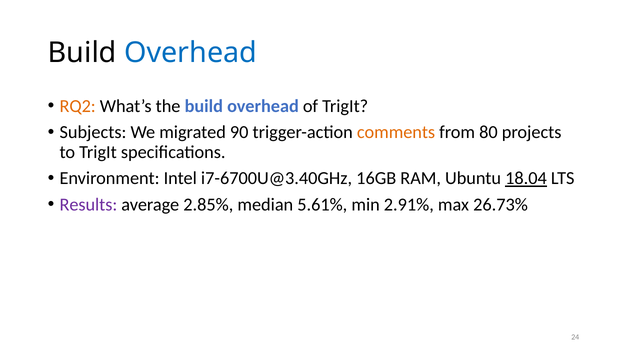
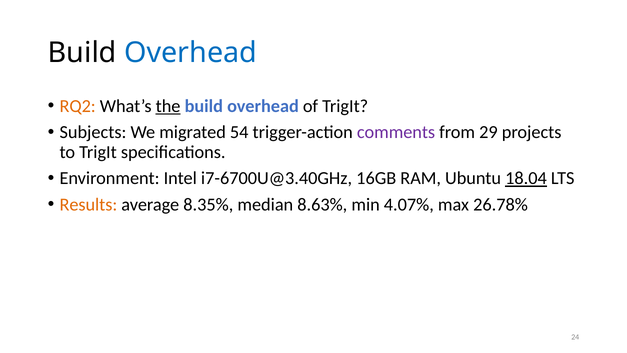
the underline: none -> present (168, 106)
90: 90 -> 54 (239, 132)
comments colour: orange -> purple (396, 132)
80: 80 -> 29 (488, 132)
Results colour: purple -> orange (88, 204)
2.85%: 2.85% -> 8.35% (208, 204)
5.61%: 5.61% -> 8.63% (322, 204)
2.91%: 2.91% -> 4.07% (409, 204)
26.73%: 26.73% -> 26.78% (501, 204)
